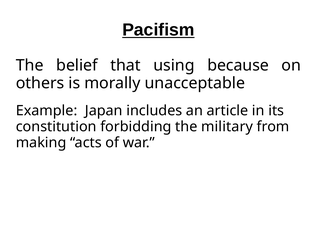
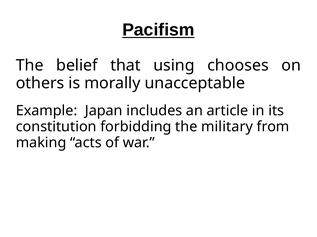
because: because -> chooses (238, 65)
